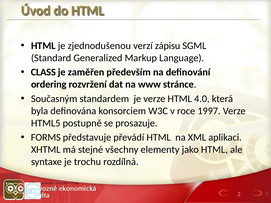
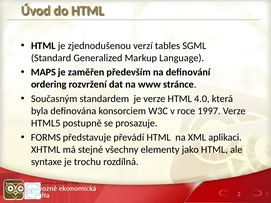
zápisu: zápisu -> tables (167, 46)
CLASS: CLASS -> MAPS (43, 72)
